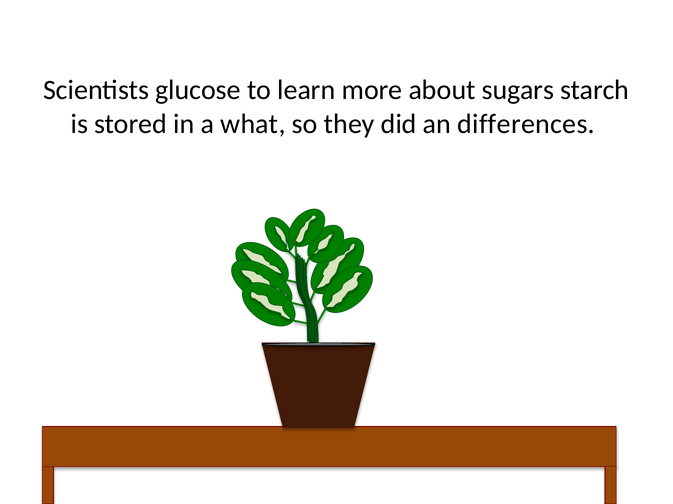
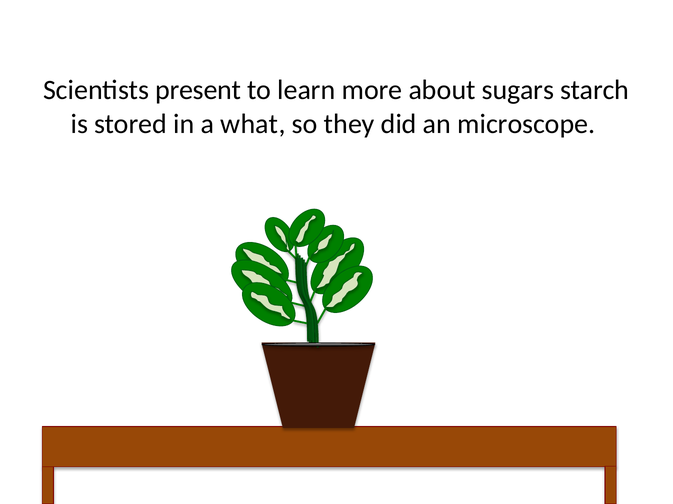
glucose: glucose -> present (198, 90)
differences: differences -> microscope (526, 124)
